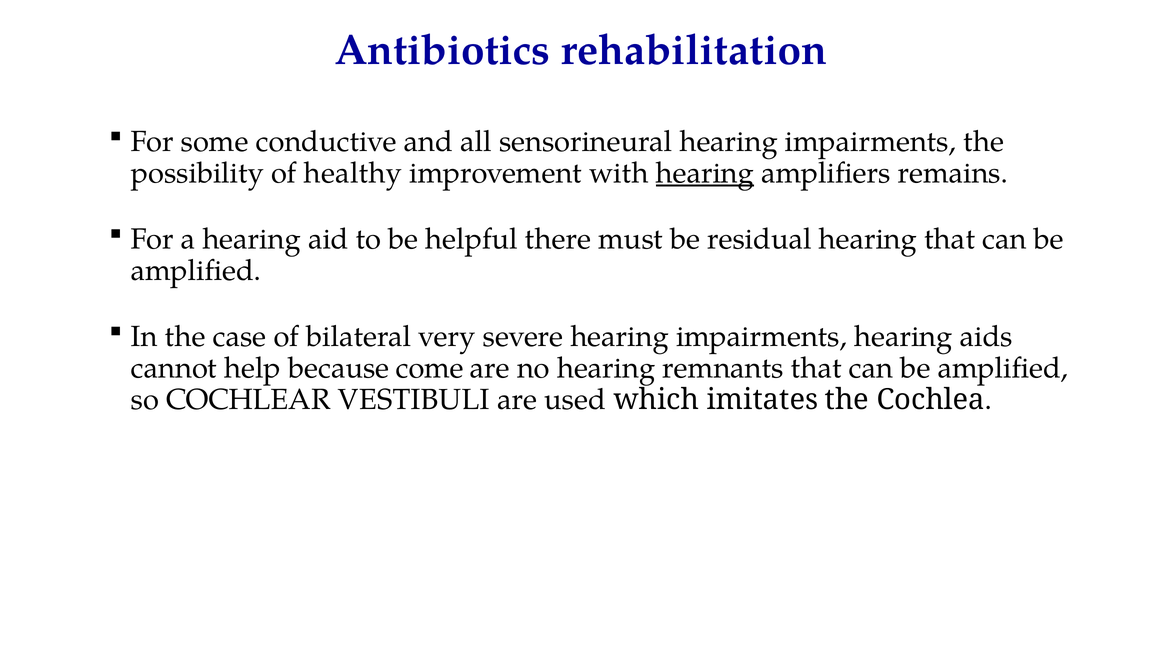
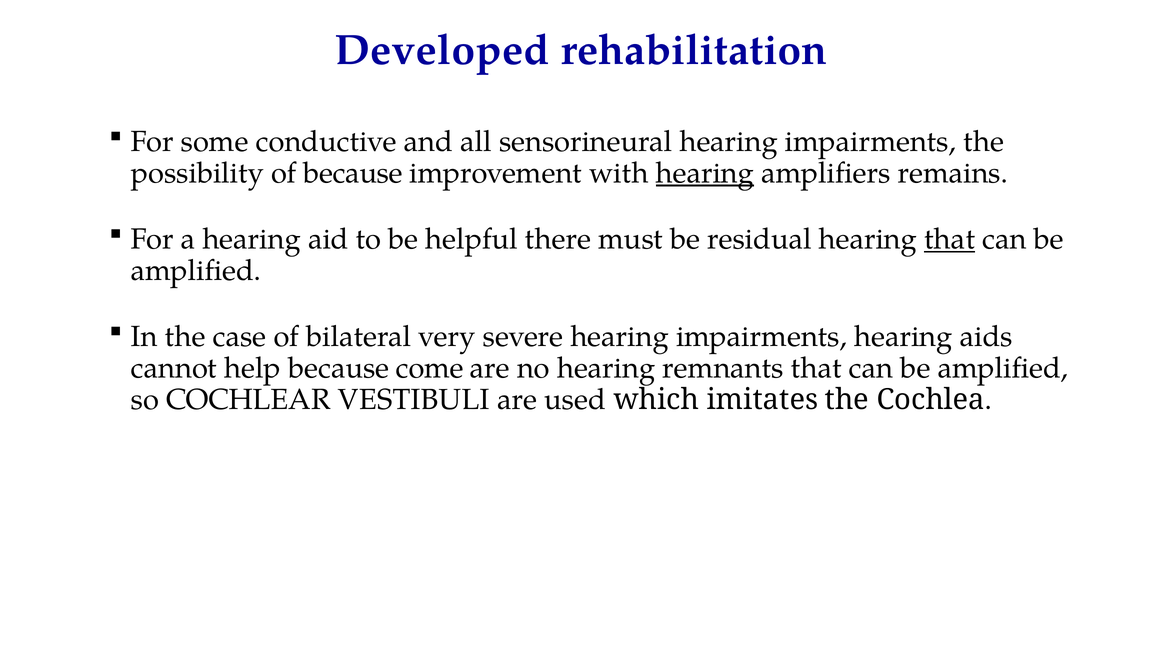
Antibiotics: Antibiotics -> Developed (442, 50)
of healthy: healthy -> because (353, 173)
that underline: none -> present (950, 239)
